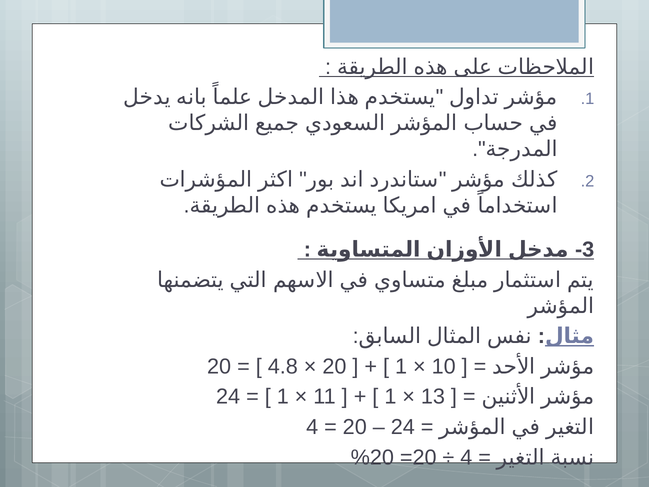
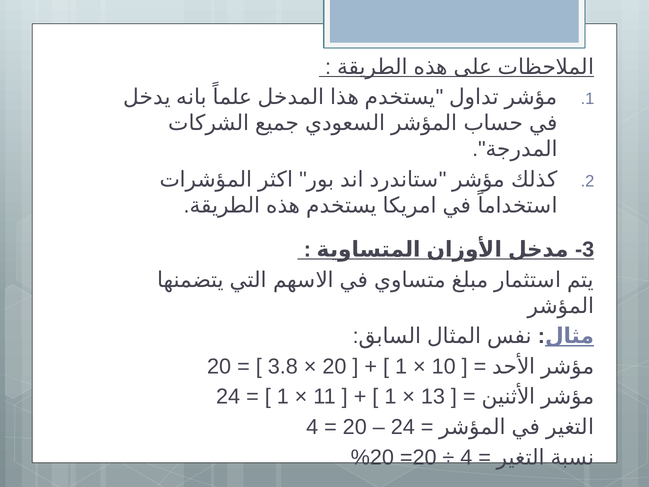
4.8: 4.8 -> 3.8 (283, 366)
